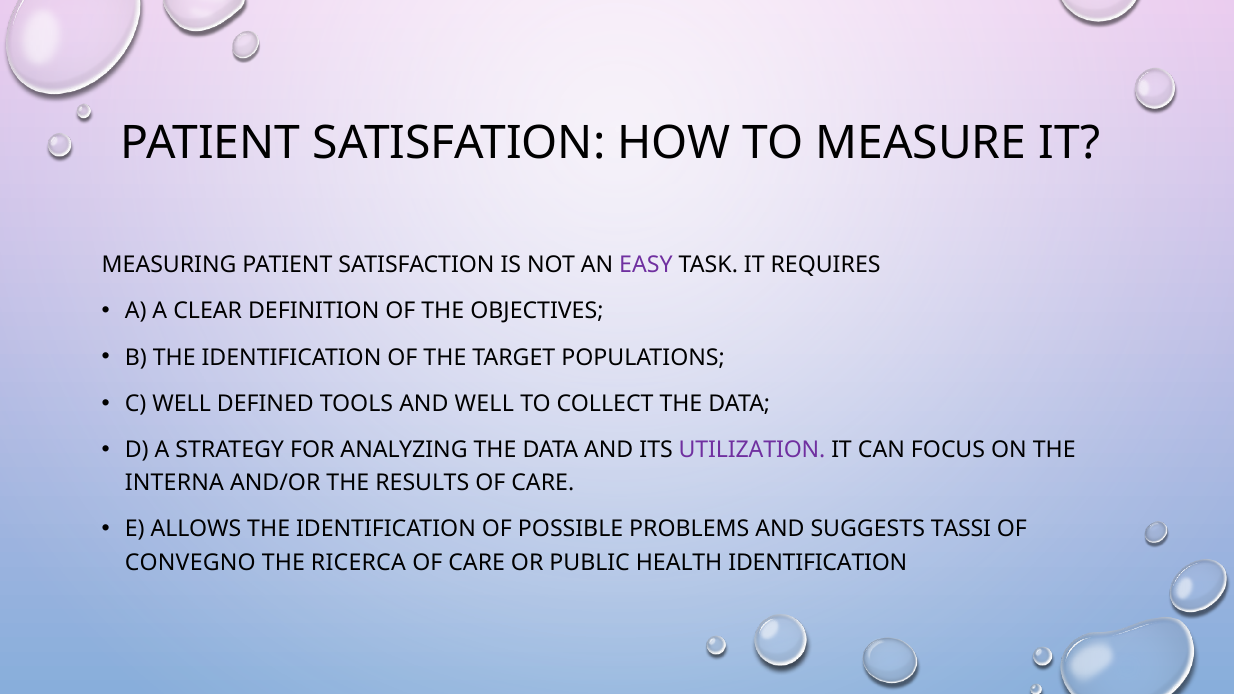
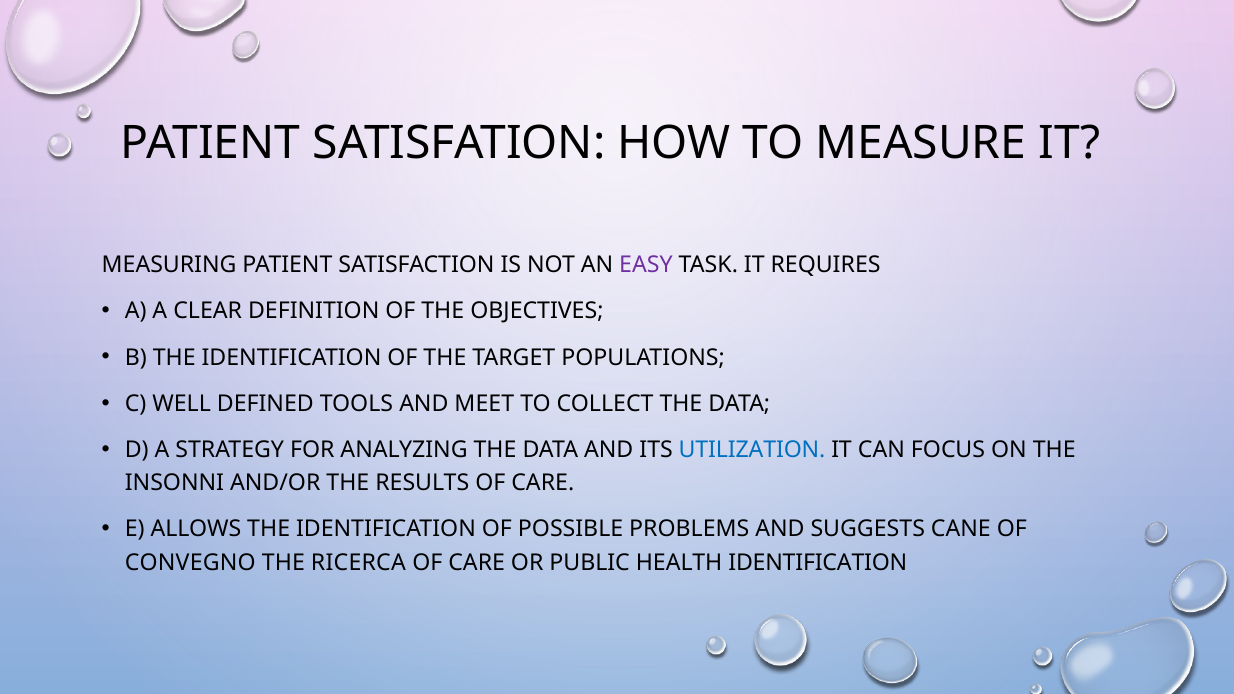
AND WELL: WELL -> MEET (484, 404)
UTILIZATION colour: purple -> blue (752, 450)
INTERNA: INTERNA -> INSONNI (174, 483)
TASSI: TASSI -> CANE (961, 529)
